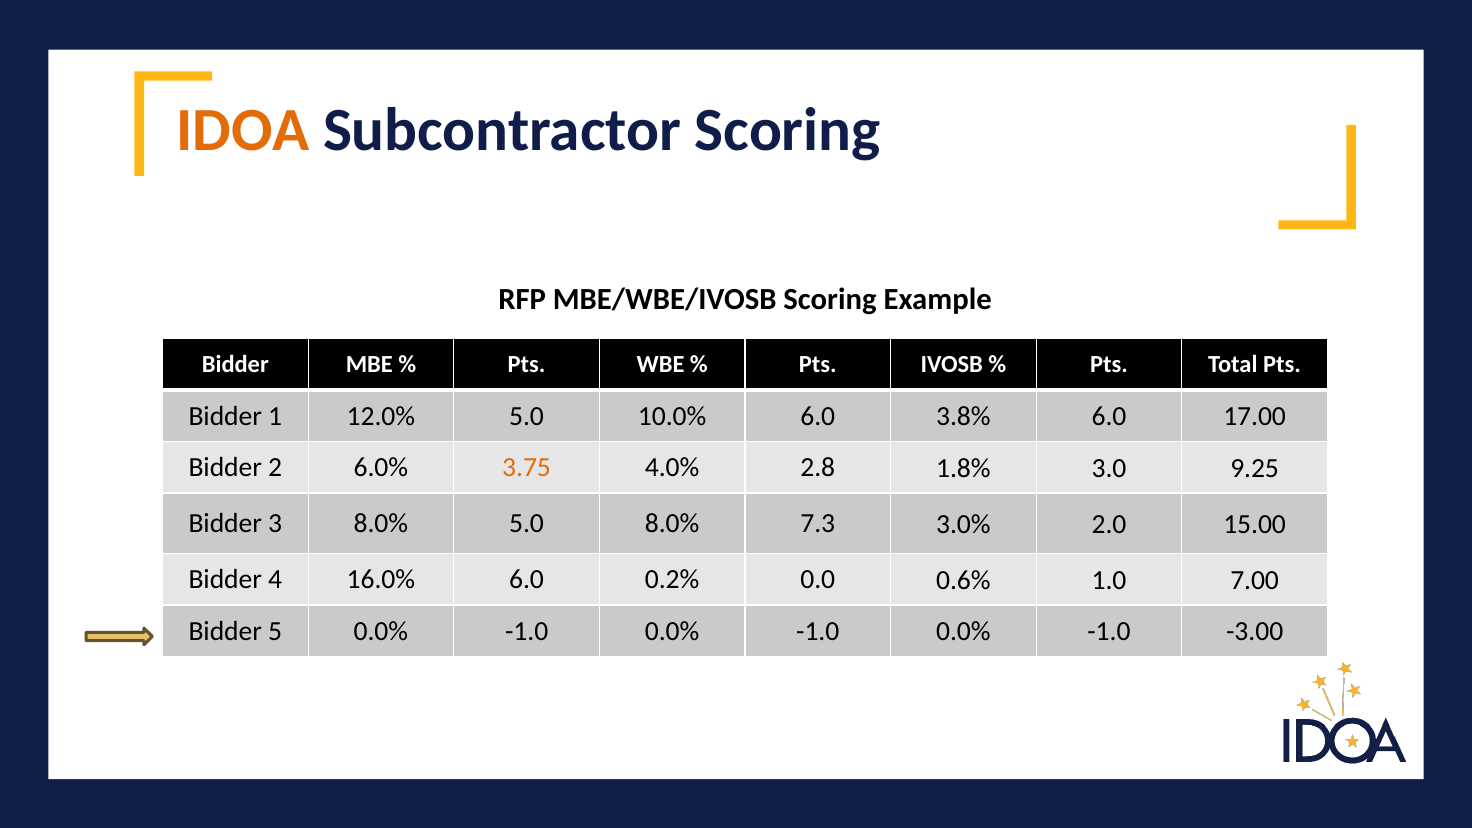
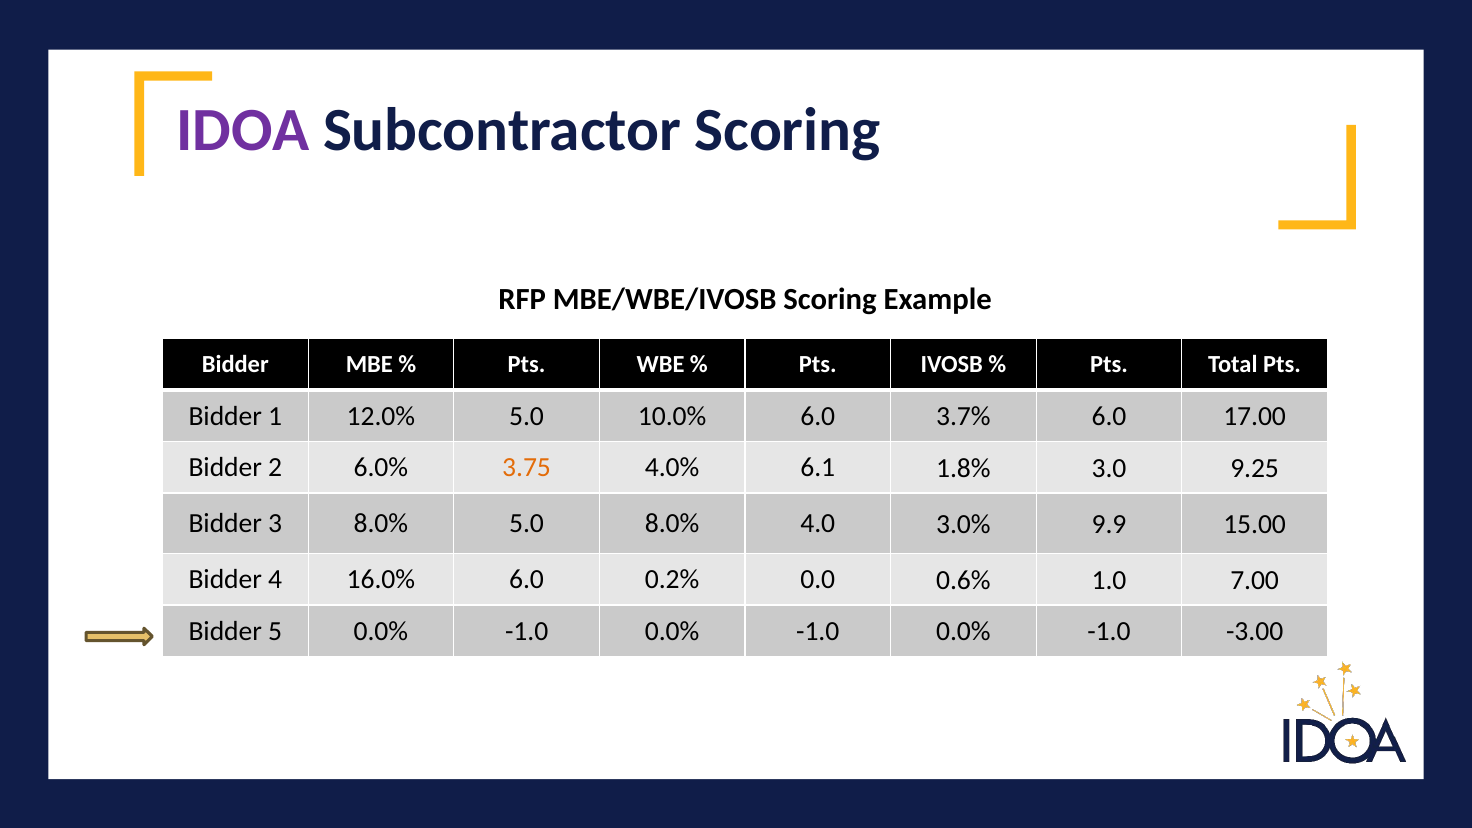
IDOA colour: orange -> purple (243, 131)
3.8%: 3.8% -> 3.7% (963, 417)
2.8: 2.8 -> 6.1 (818, 468)
7.3: 7.3 -> 4.0 (818, 524)
2.0: 2.0 -> 9.9 (1109, 524)
